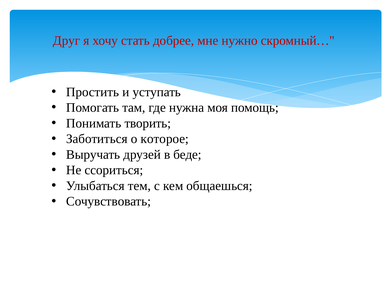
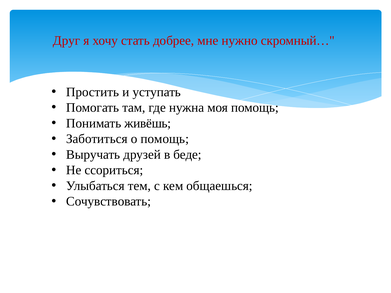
творить: творить -> живёшь (148, 123)
о которое: которое -> помощь (165, 139)
